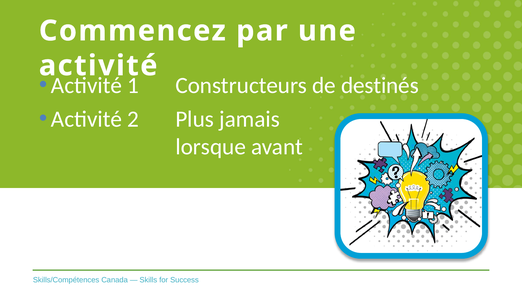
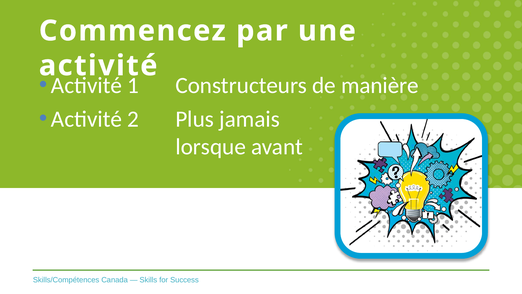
destinés: destinés -> manière (380, 85)
